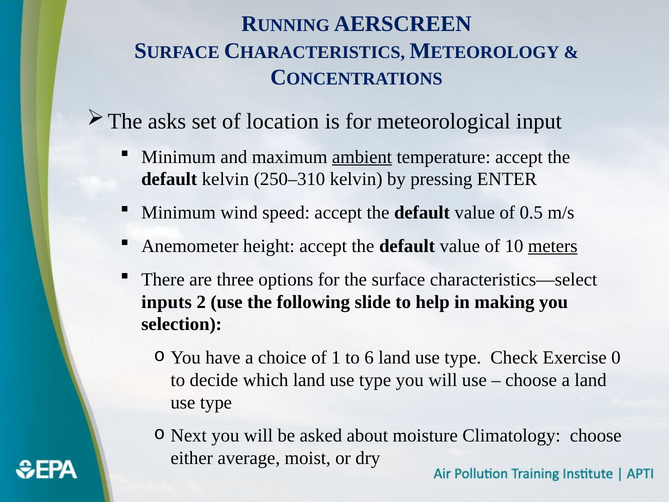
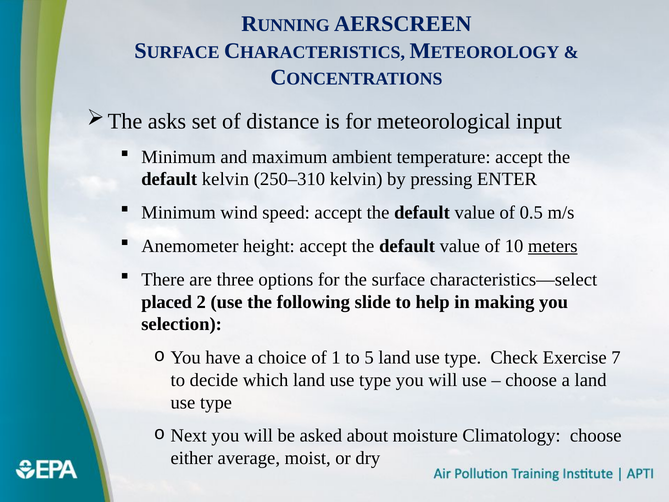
location: location -> distance (283, 121)
ambient underline: present -> none (362, 157)
inputs: inputs -> placed (167, 302)
6: 6 -> 5 (369, 358)
0: 0 -> 7 (616, 358)
